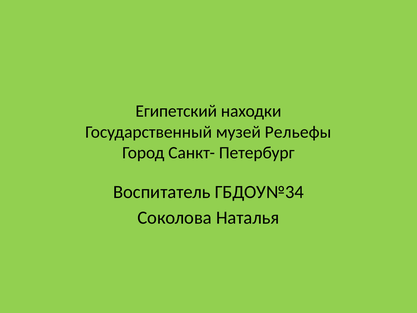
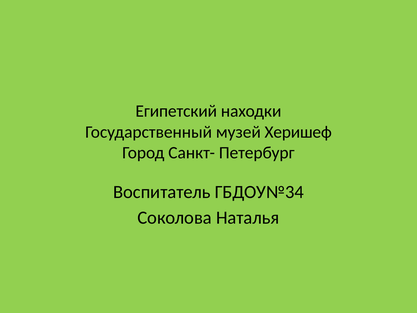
Рельефы: Рельефы -> Херишеф (298, 132)
